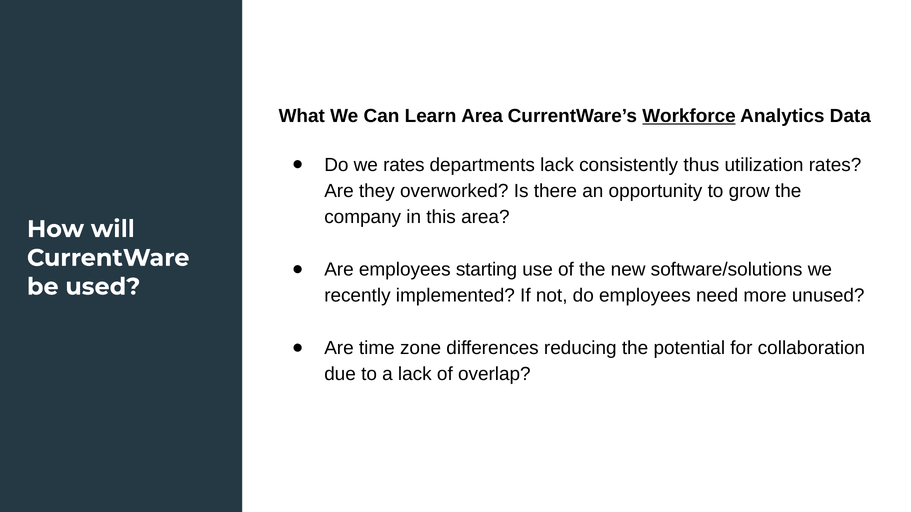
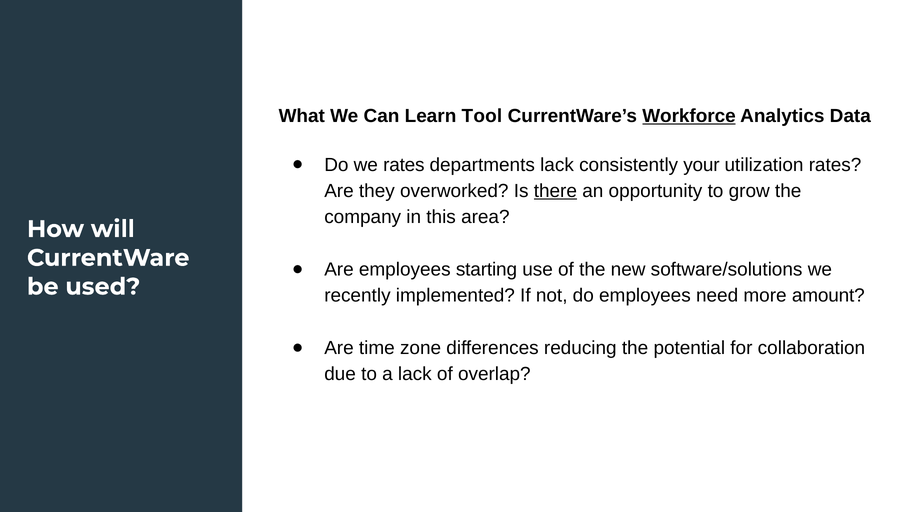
Learn Area: Area -> Tool (482, 116)
thus: thus -> your (701, 165)
there underline: none -> present (555, 191)
unused: unused -> amount (828, 296)
